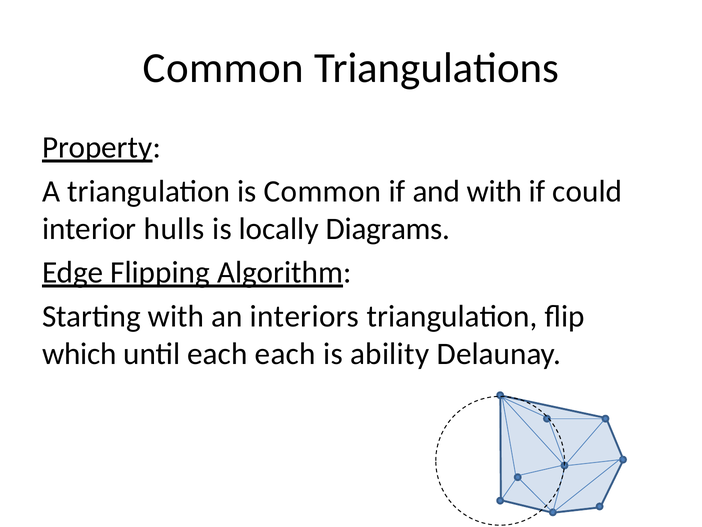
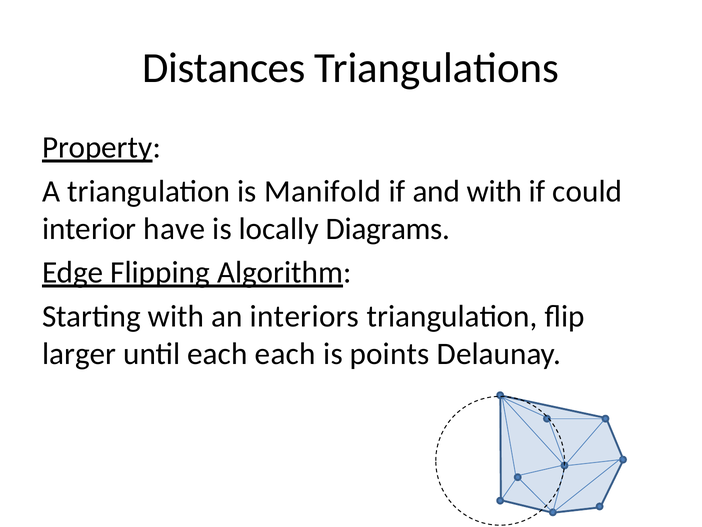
Common: Common -> Distances (224, 68)
is Common: Common -> Manifold (323, 191)
hulls: hulls -> have (174, 228)
which: which -> larger (79, 353)
ability: ability -> points (390, 353)
